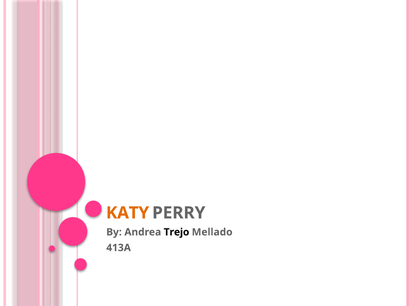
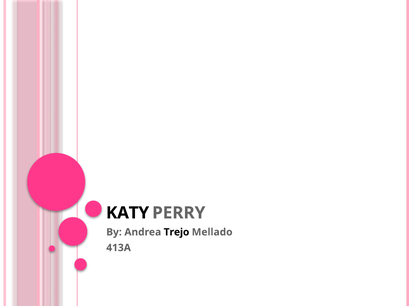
KATY colour: orange -> black (128, 213)
